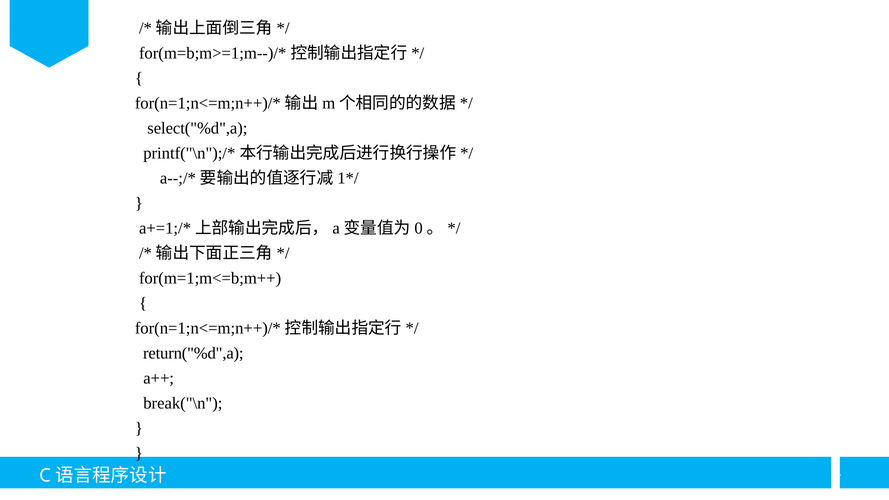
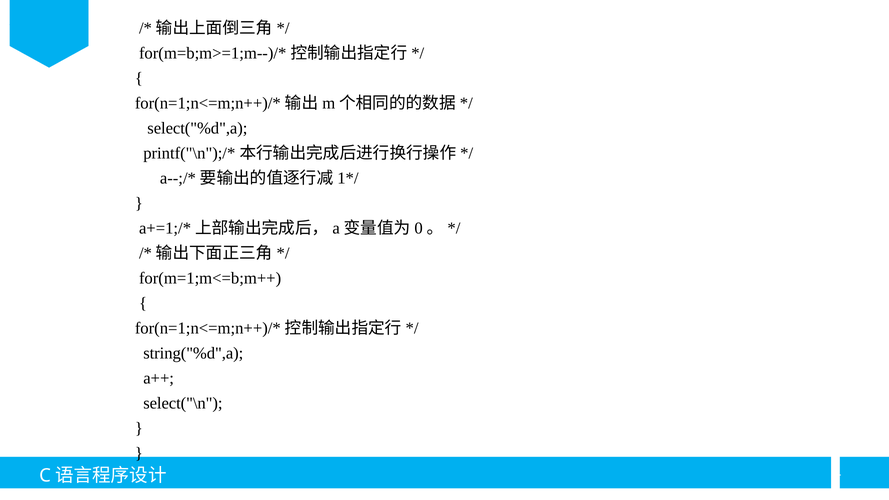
return("%d",a: return("%d",a -> string("%d",a (193, 353)
break("\n: break("\n -> select("\n (183, 403)
